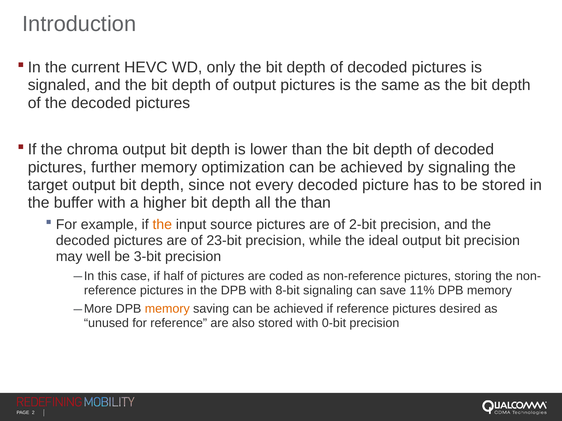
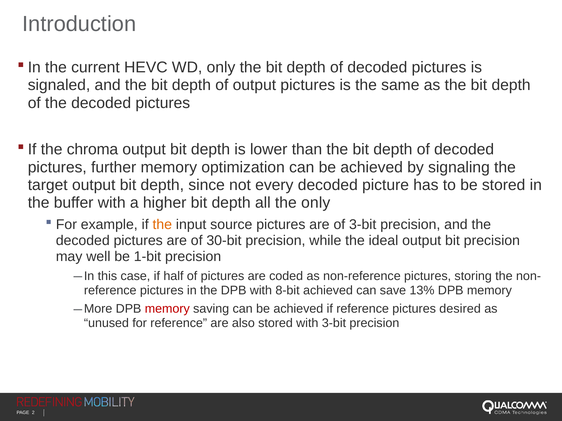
the than: than -> only (316, 203)
of 2-bit: 2-bit -> 3-bit (363, 225)
23-bit: 23-bit -> 30-bit (224, 241)
3-bit: 3-bit -> 1-bit (147, 257)
8-bit signaling: signaling -> achieved (328, 291)
11%: 11% -> 13% (422, 291)
memory colour: orange -> red (167, 309)
with 0-bit: 0-bit -> 3-bit (334, 323)
